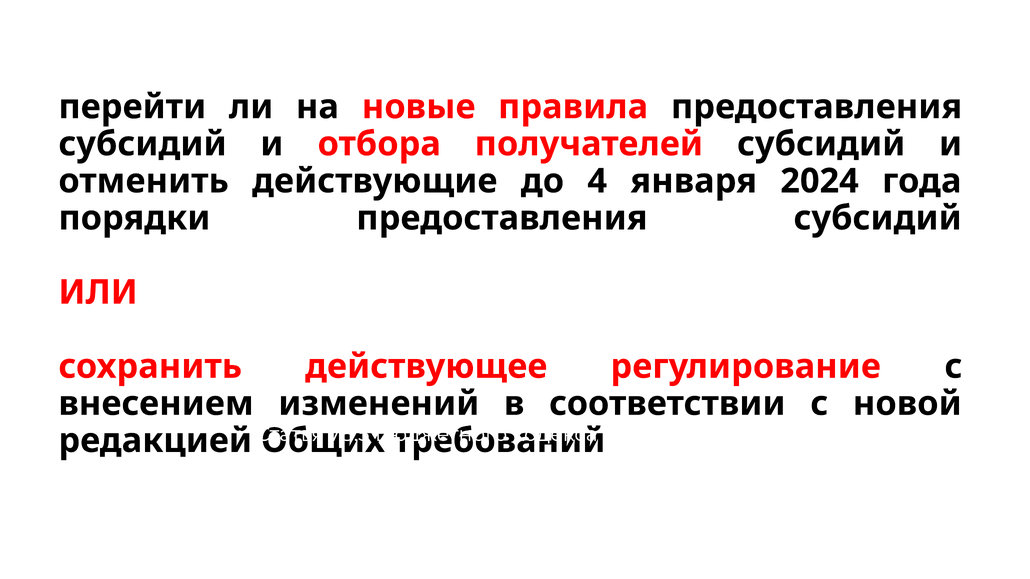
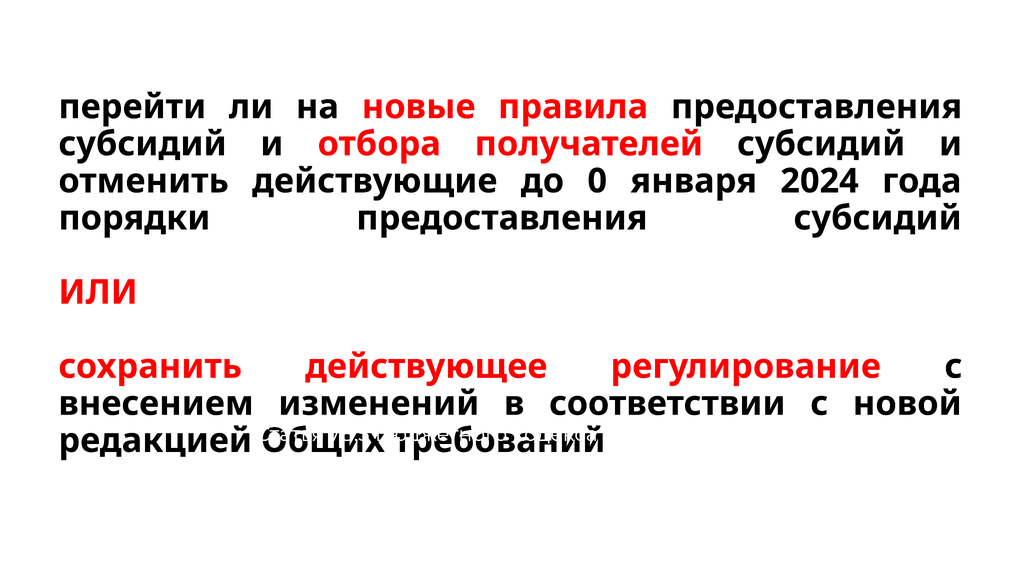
4: 4 -> 0 (597, 181)
